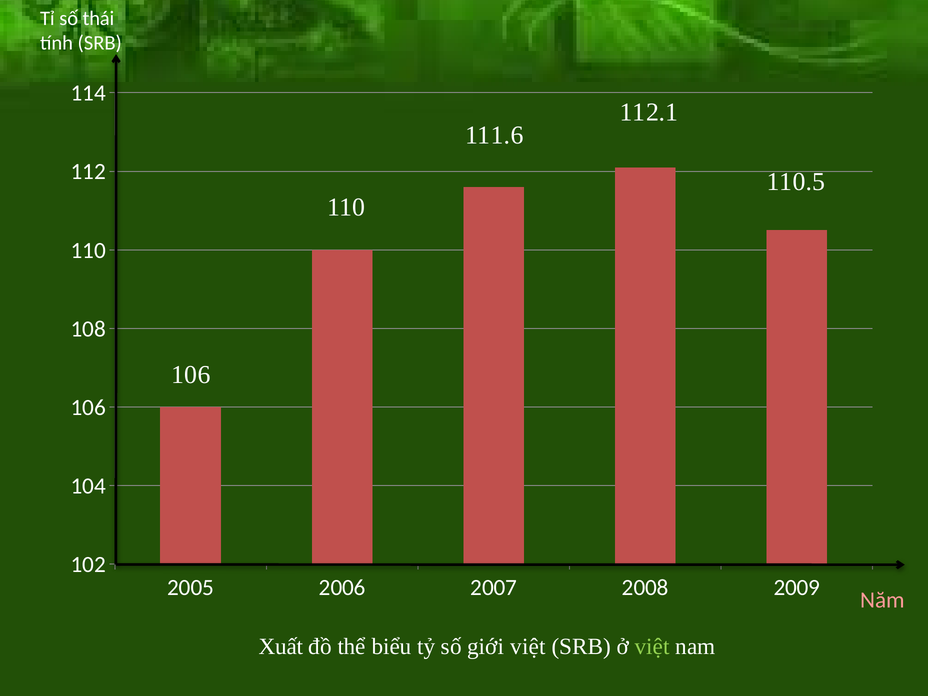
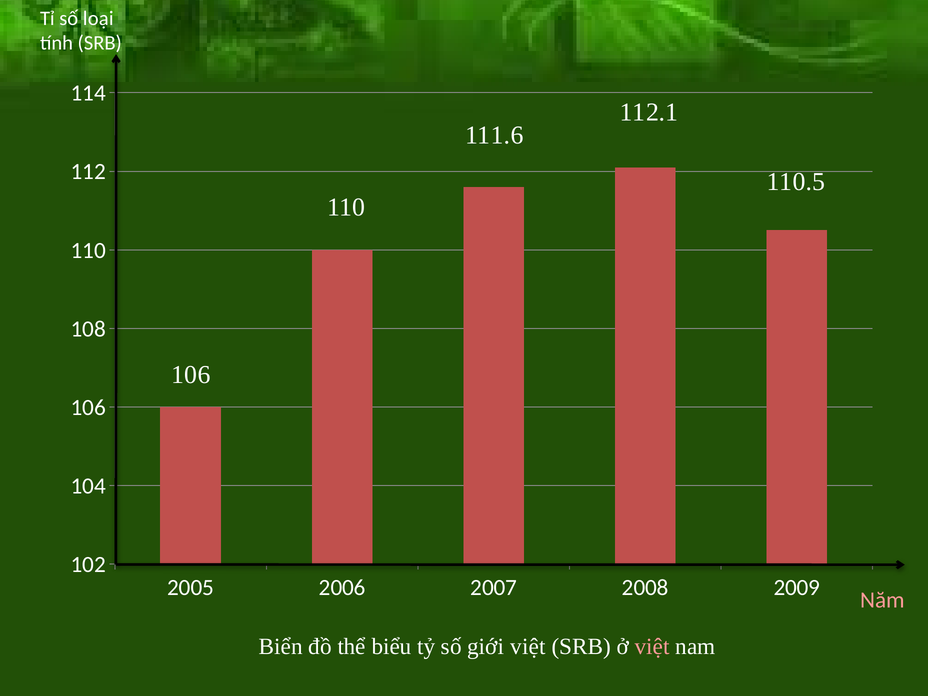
thái: thái -> loại (98, 18)
Xuất: Xuất -> Biển (281, 646)
việt colour: light green -> pink (652, 646)
